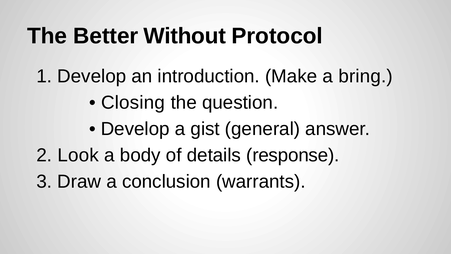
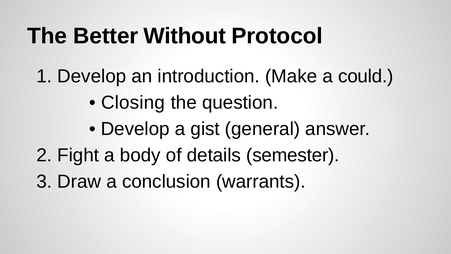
bring: bring -> could (366, 76)
Look: Look -> Fight (78, 155)
response: response -> semester (293, 155)
